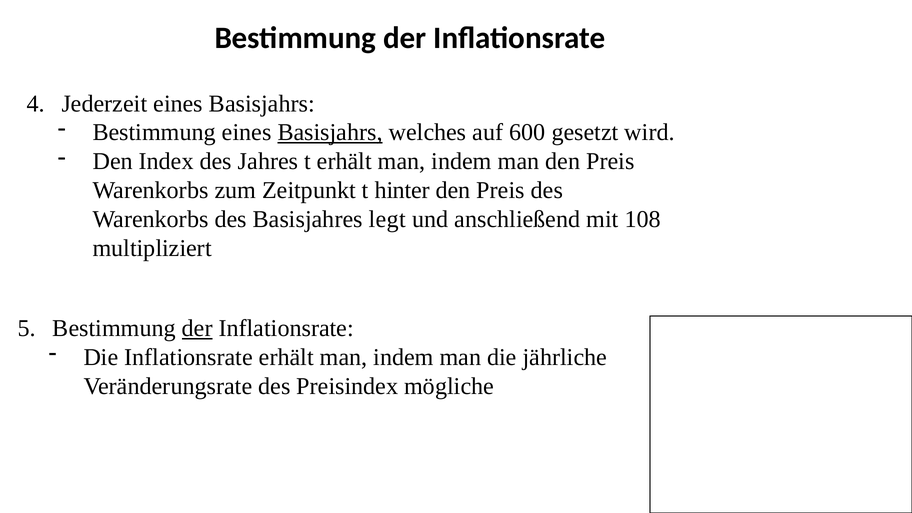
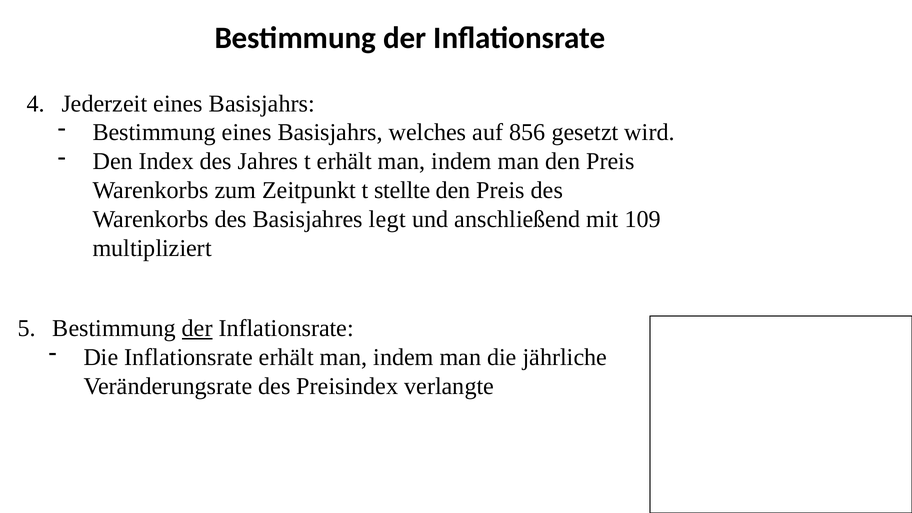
Basisjahrs underline: present -> none (330, 132)
600: 600 -> 856 (527, 132)
hinter: hinter -> stellte (402, 190)
108: 108 -> 109 (643, 219)
mögliche: mögliche -> verlangte (449, 386)
